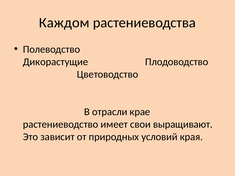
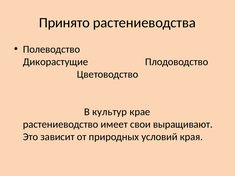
Каждом: Каждом -> Принято (64, 23)
отрасли: отрасли -> культур (110, 112)
